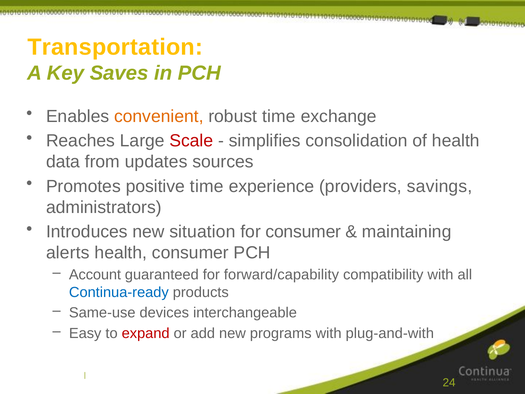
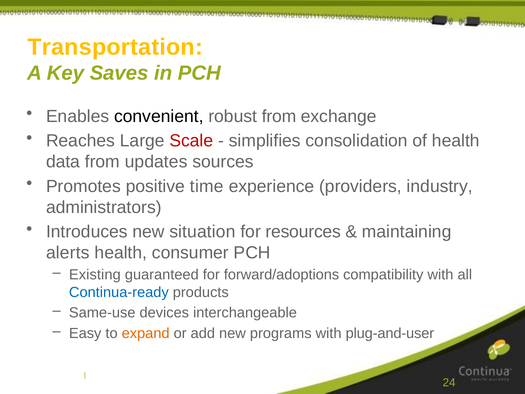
convenient colour: orange -> black (159, 116)
robust time: time -> from (279, 116)
savings: savings -> industry (440, 186)
for consumer: consumer -> resources (303, 232)
Account: Account -> Existing (95, 275)
forward/capability: forward/capability -> forward/adoptions (282, 275)
expand colour: red -> orange (146, 333)
plug-and-with: plug-and-with -> plug-and-user (390, 333)
